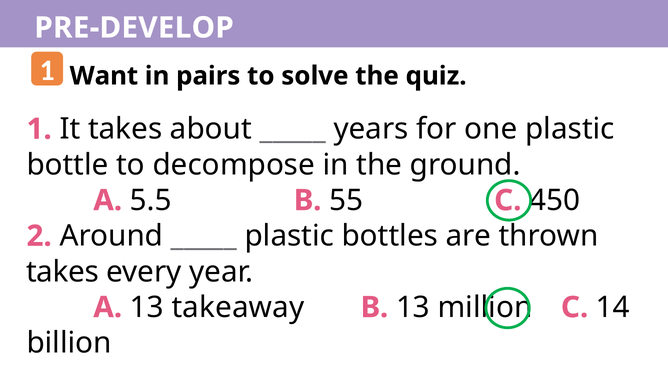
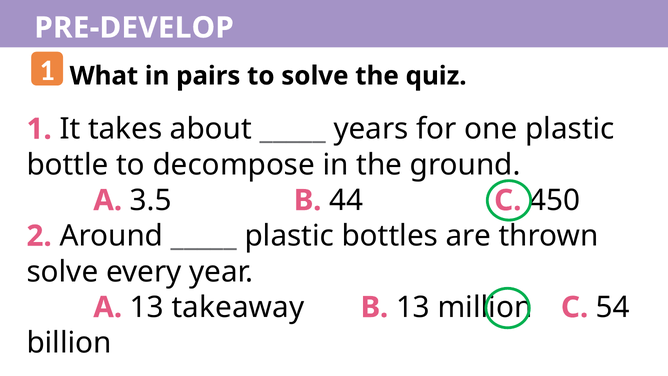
Want: Want -> What (104, 76)
5.5: 5.5 -> 3.5 (151, 200)
55: 55 -> 44 (346, 200)
takes: takes -> solve (62, 272)
14: 14 -> 54 (613, 307)
